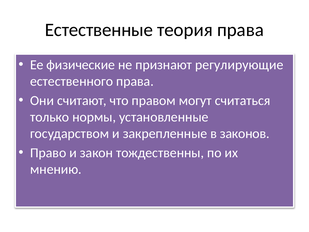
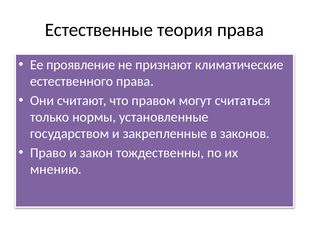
физические: физические -> проявление (81, 65)
регулирующие: регулирующие -> климатические (239, 65)
